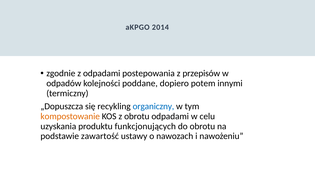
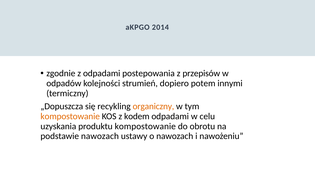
poddane: poddane -> strumień (140, 83)
organiczny colour: blue -> orange (153, 107)
z obrotu: obrotu -> kodem (137, 116)
produktu funkcjonujących: funkcjonujących -> kompostowanie (145, 126)
podstawie zawartość: zawartość -> nawozach (100, 136)
